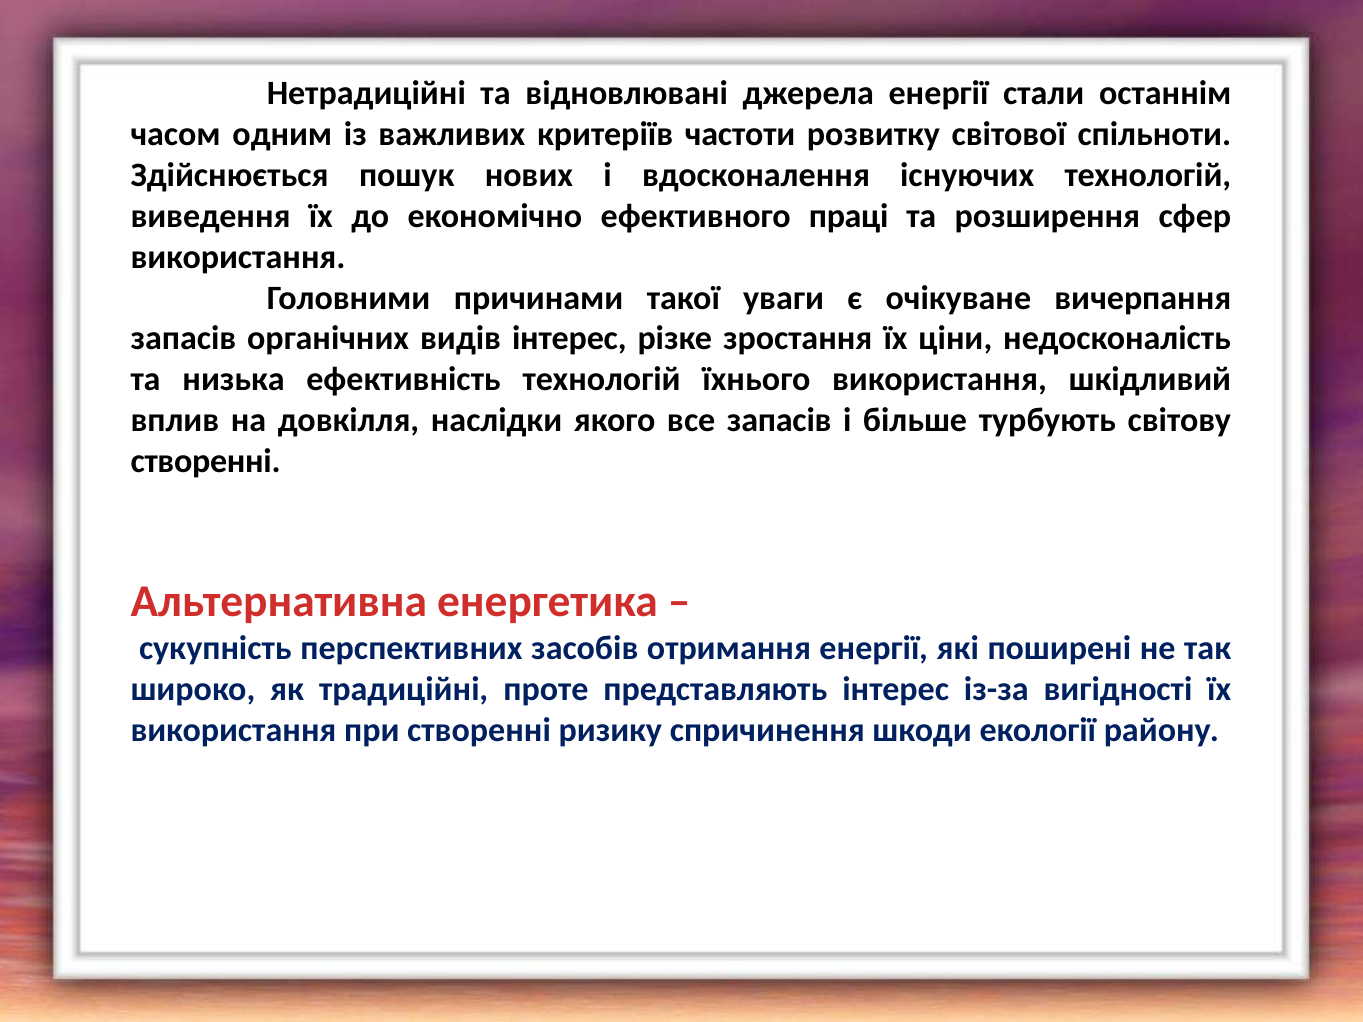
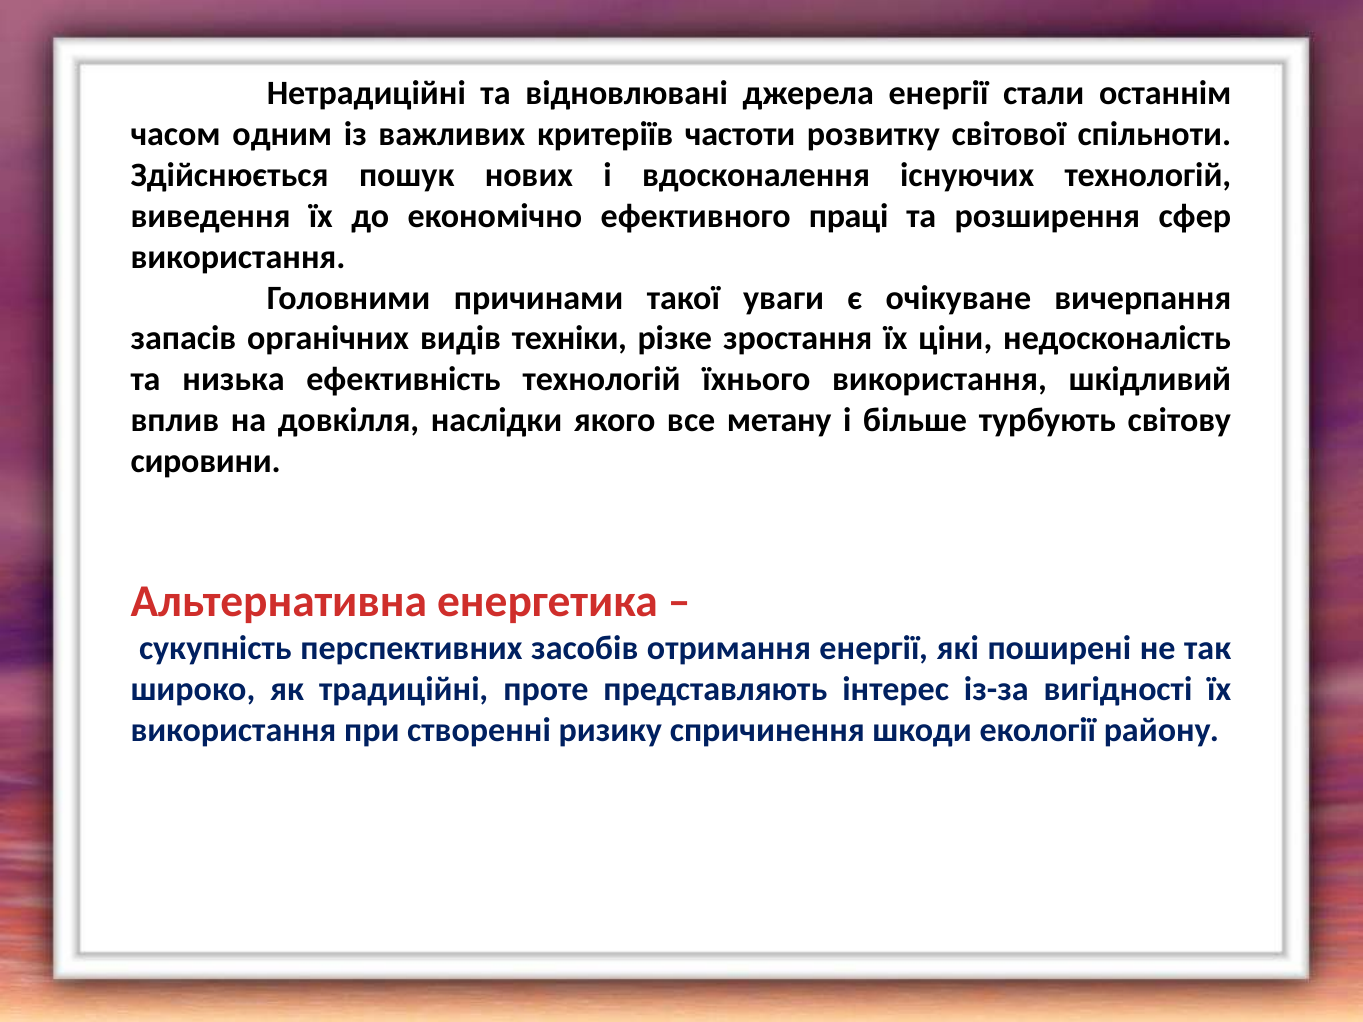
видів інтерес: інтерес -> техніки (569, 339)
все запасів: запасів -> метану (779, 421)
створенні: створенні -> сировини (206, 461)
